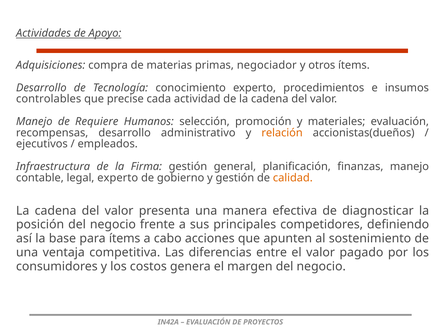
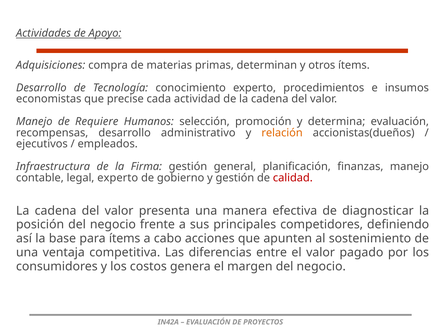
negociador: negociador -> determinan (267, 65)
controlables: controlables -> economistas (49, 99)
materiales: materiales -> determina (337, 121)
calidad colour: orange -> red (293, 178)
